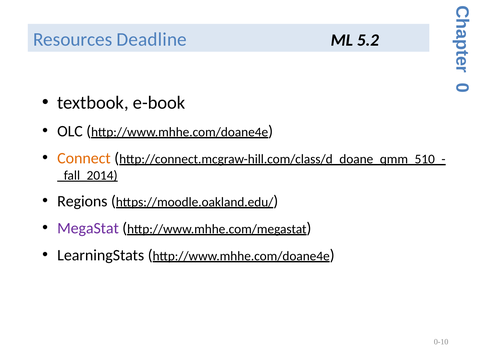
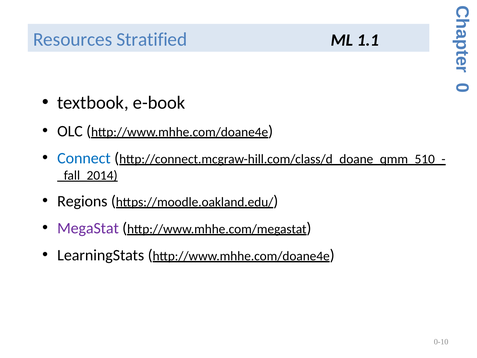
Deadline: Deadline -> Stratified (152, 39)
5.2: 5.2 -> 1.1 (368, 40)
Connect colour: orange -> blue (84, 158)
